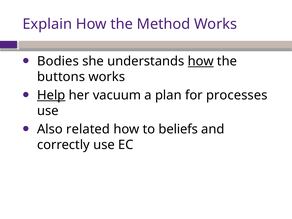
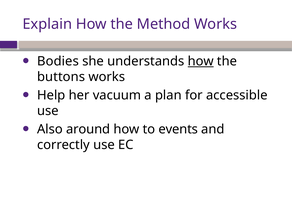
Help underline: present -> none (51, 95)
processes: processes -> accessible (237, 95)
related: related -> around (88, 129)
beliefs: beliefs -> events (178, 129)
